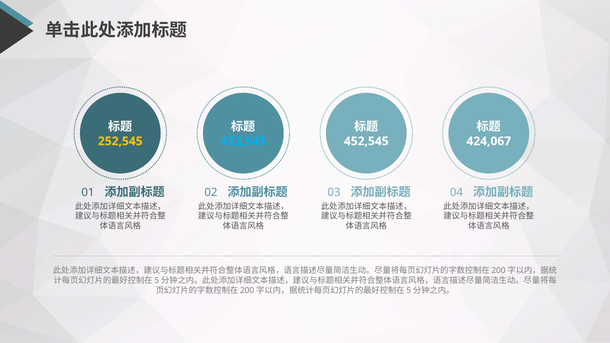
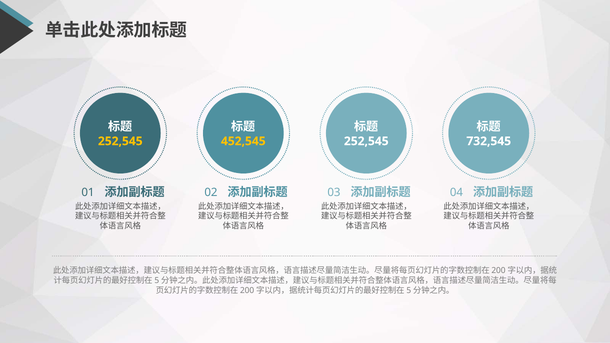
452,545 colour: light blue -> yellow (243, 141)
452,545: 452,545 -> 252,545 (366, 141)
424,067: 424,067 -> 732,545 (489, 141)
